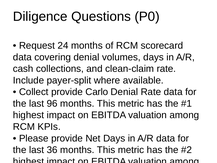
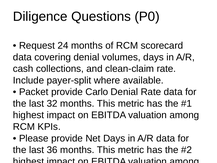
Collect: Collect -> Packet (34, 92)
96: 96 -> 32 (52, 103)
